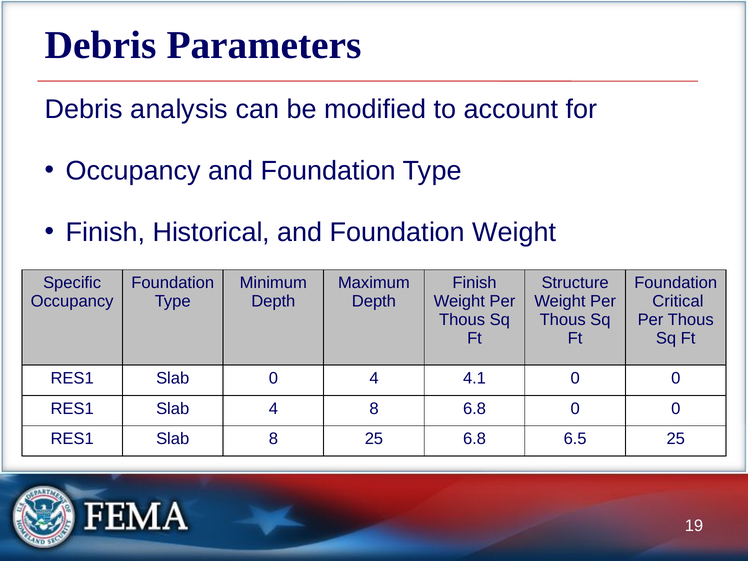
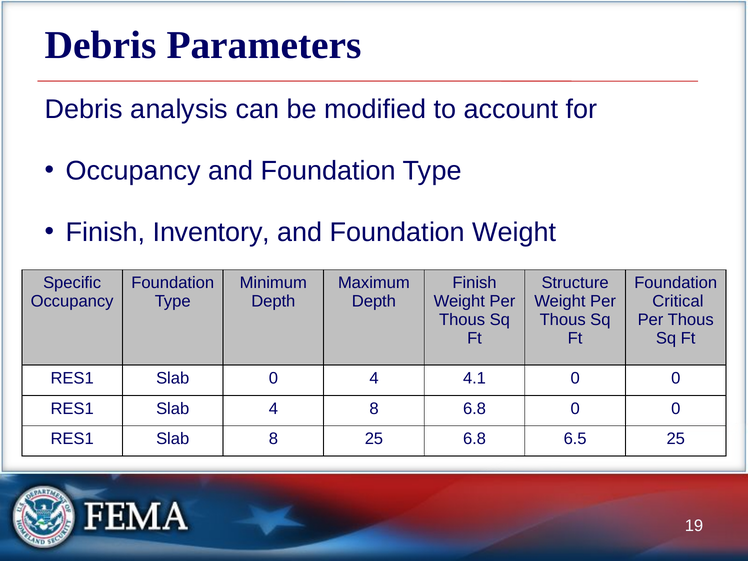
Historical: Historical -> Inventory (211, 232)
